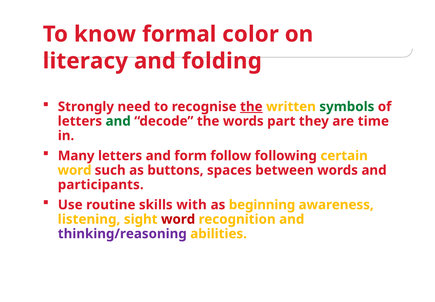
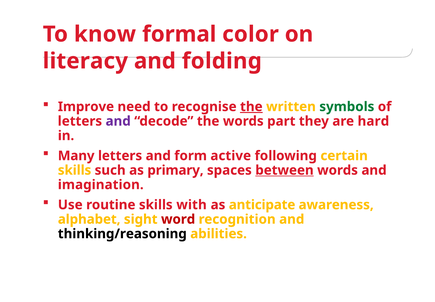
Strongly: Strongly -> Improve (86, 106)
and colour: green -> purple (118, 121)
time: time -> hard (373, 121)
follow: follow -> active (231, 155)
word: word -> skills (75, 170)
buttons: buttons -> primary (175, 170)
between underline: none -> present (284, 170)
participants: participants -> imagination (101, 184)
beginning: beginning -> anticipate (262, 204)
listening: listening -> alphabet (89, 219)
thinking/reasoning colour: purple -> black (122, 233)
